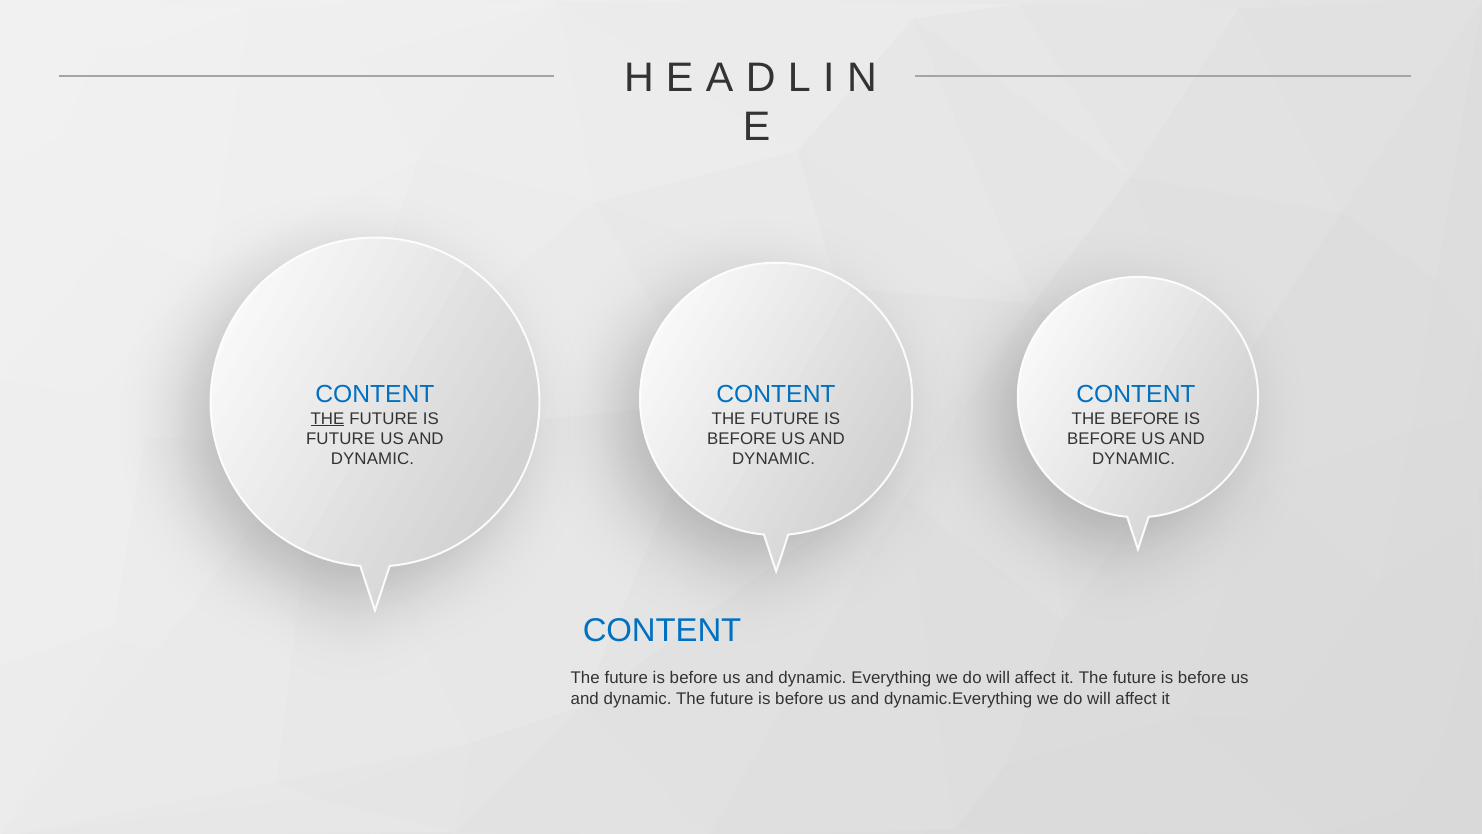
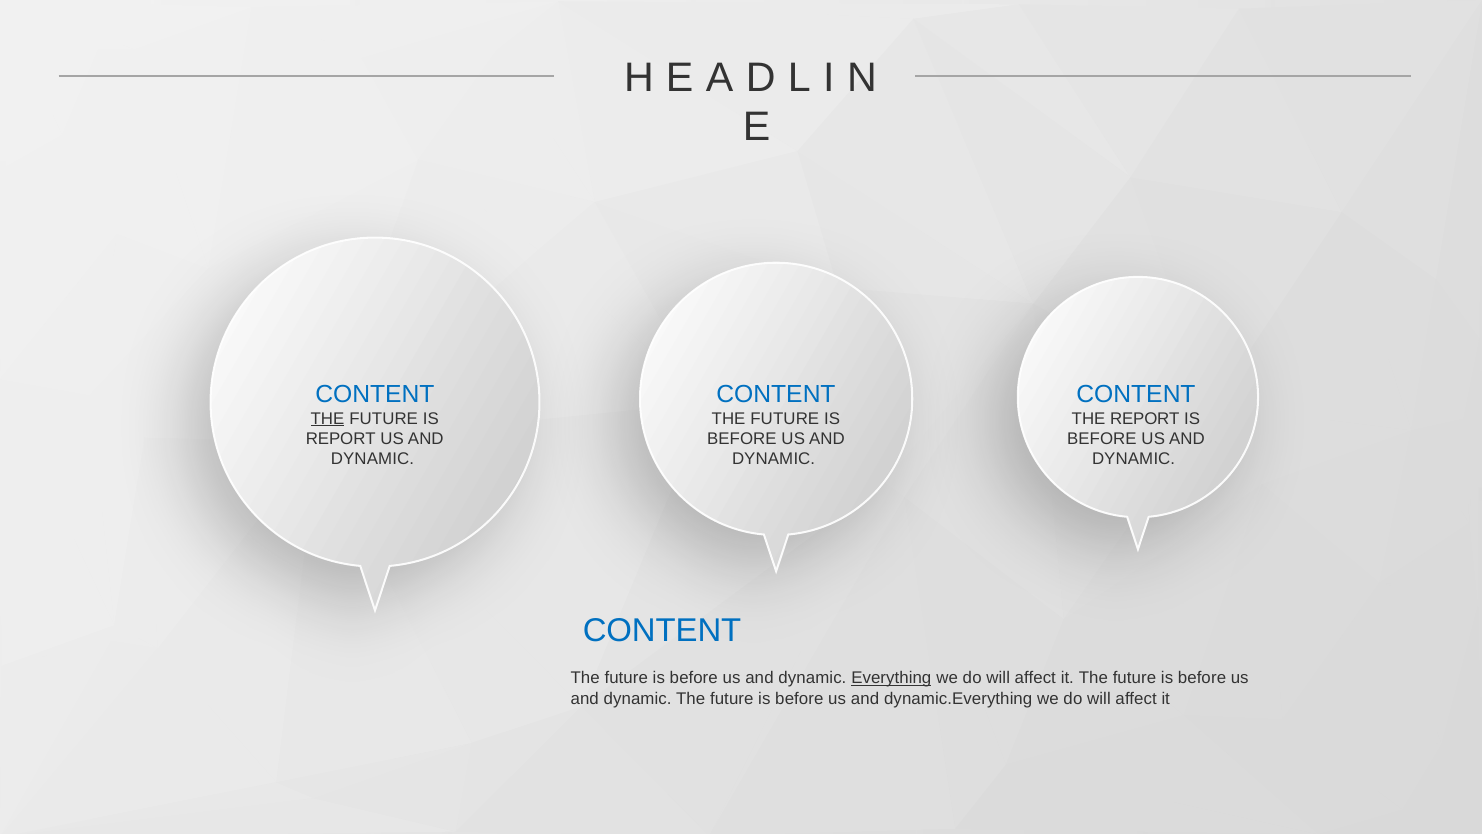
THE BEFORE: BEFORE -> REPORT (1145, 418)
FUTURE: FUTURE -> REPORT (341, 439)
Everything underline: none -> present (891, 678)
